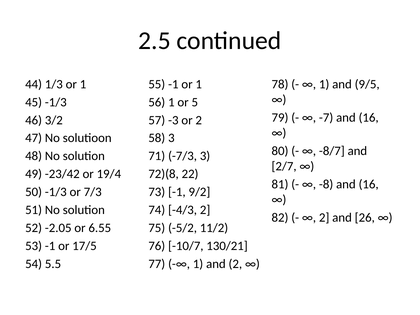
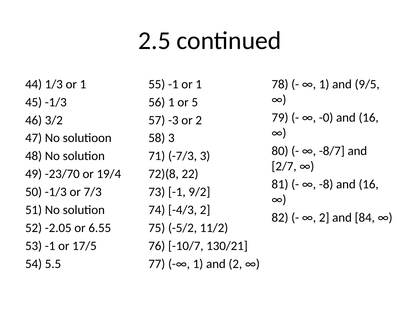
-7: -7 -> -0 (326, 118)
-23/42: -23/42 -> -23/70 (62, 174)
26: 26 -> 84 (365, 218)
